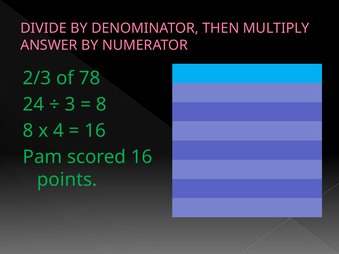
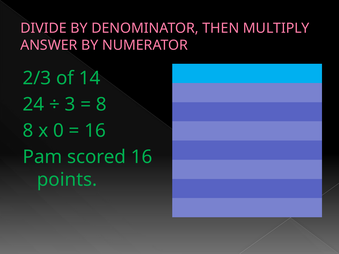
78: 78 -> 14 (90, 78)
4: 4 -> 0 (58, 131)
